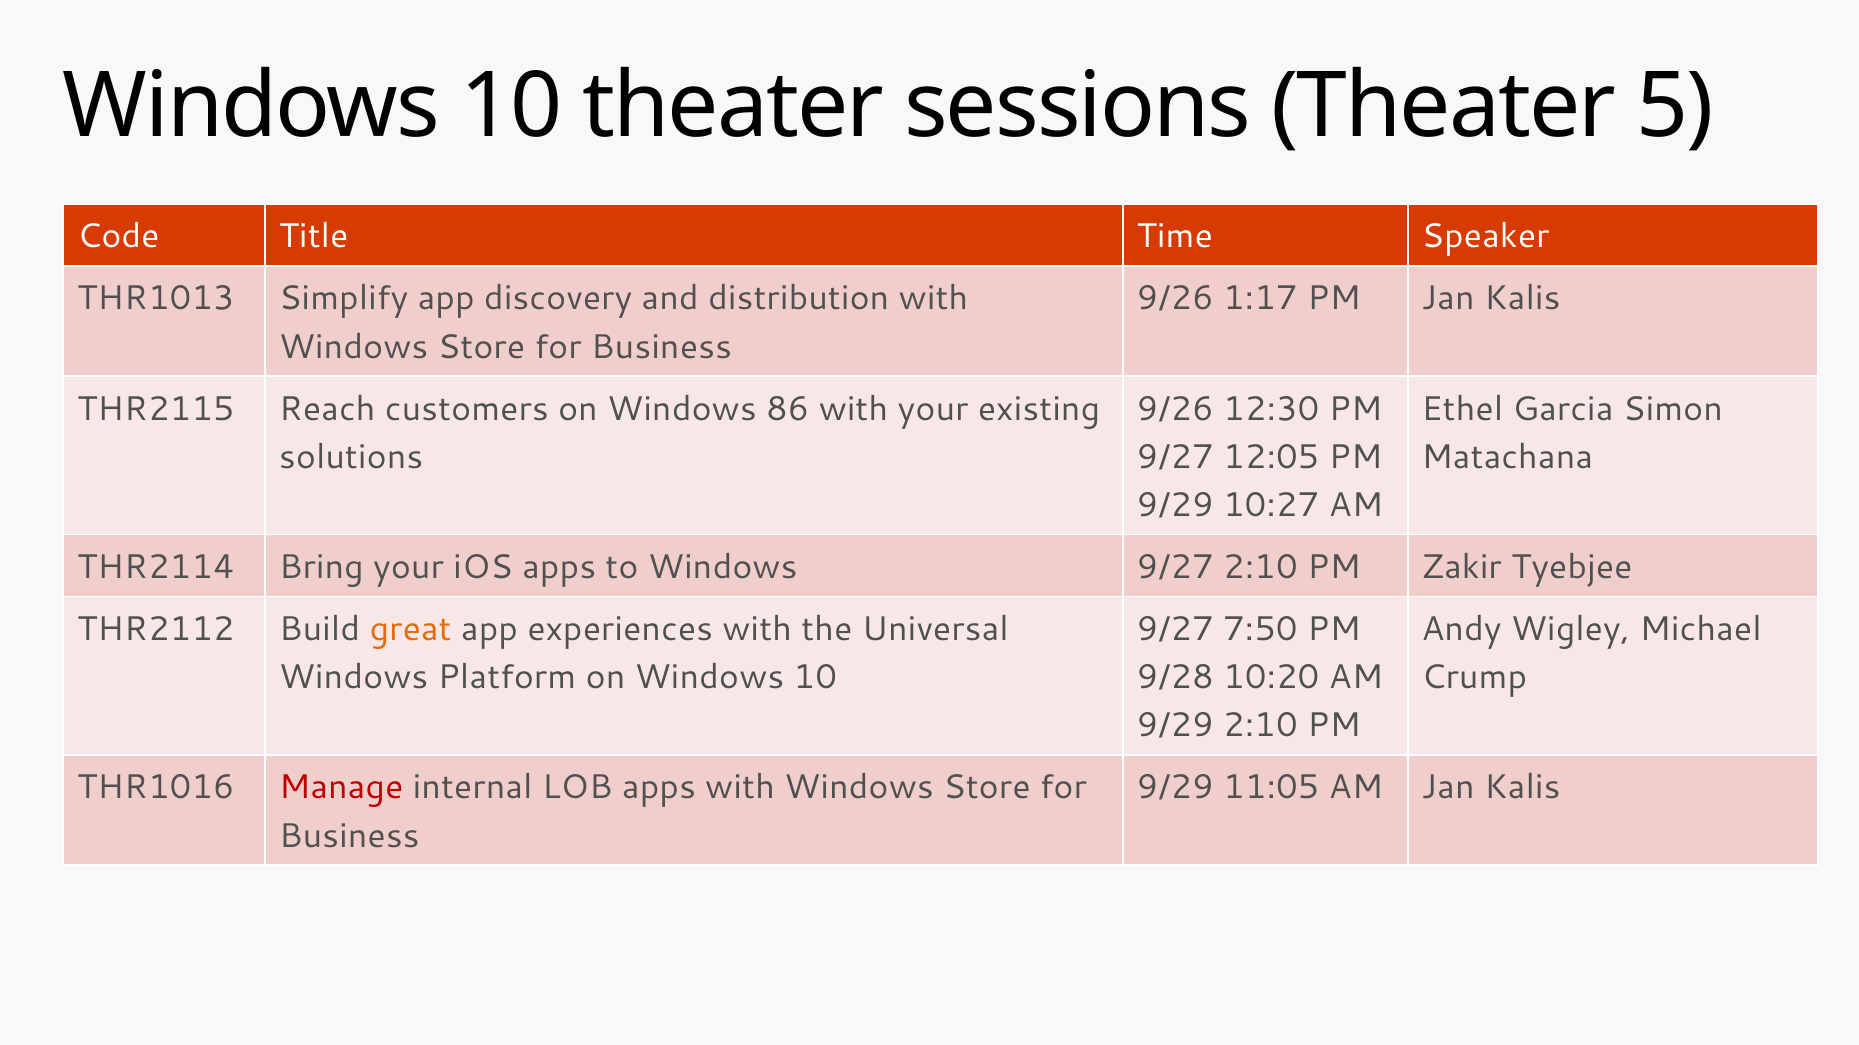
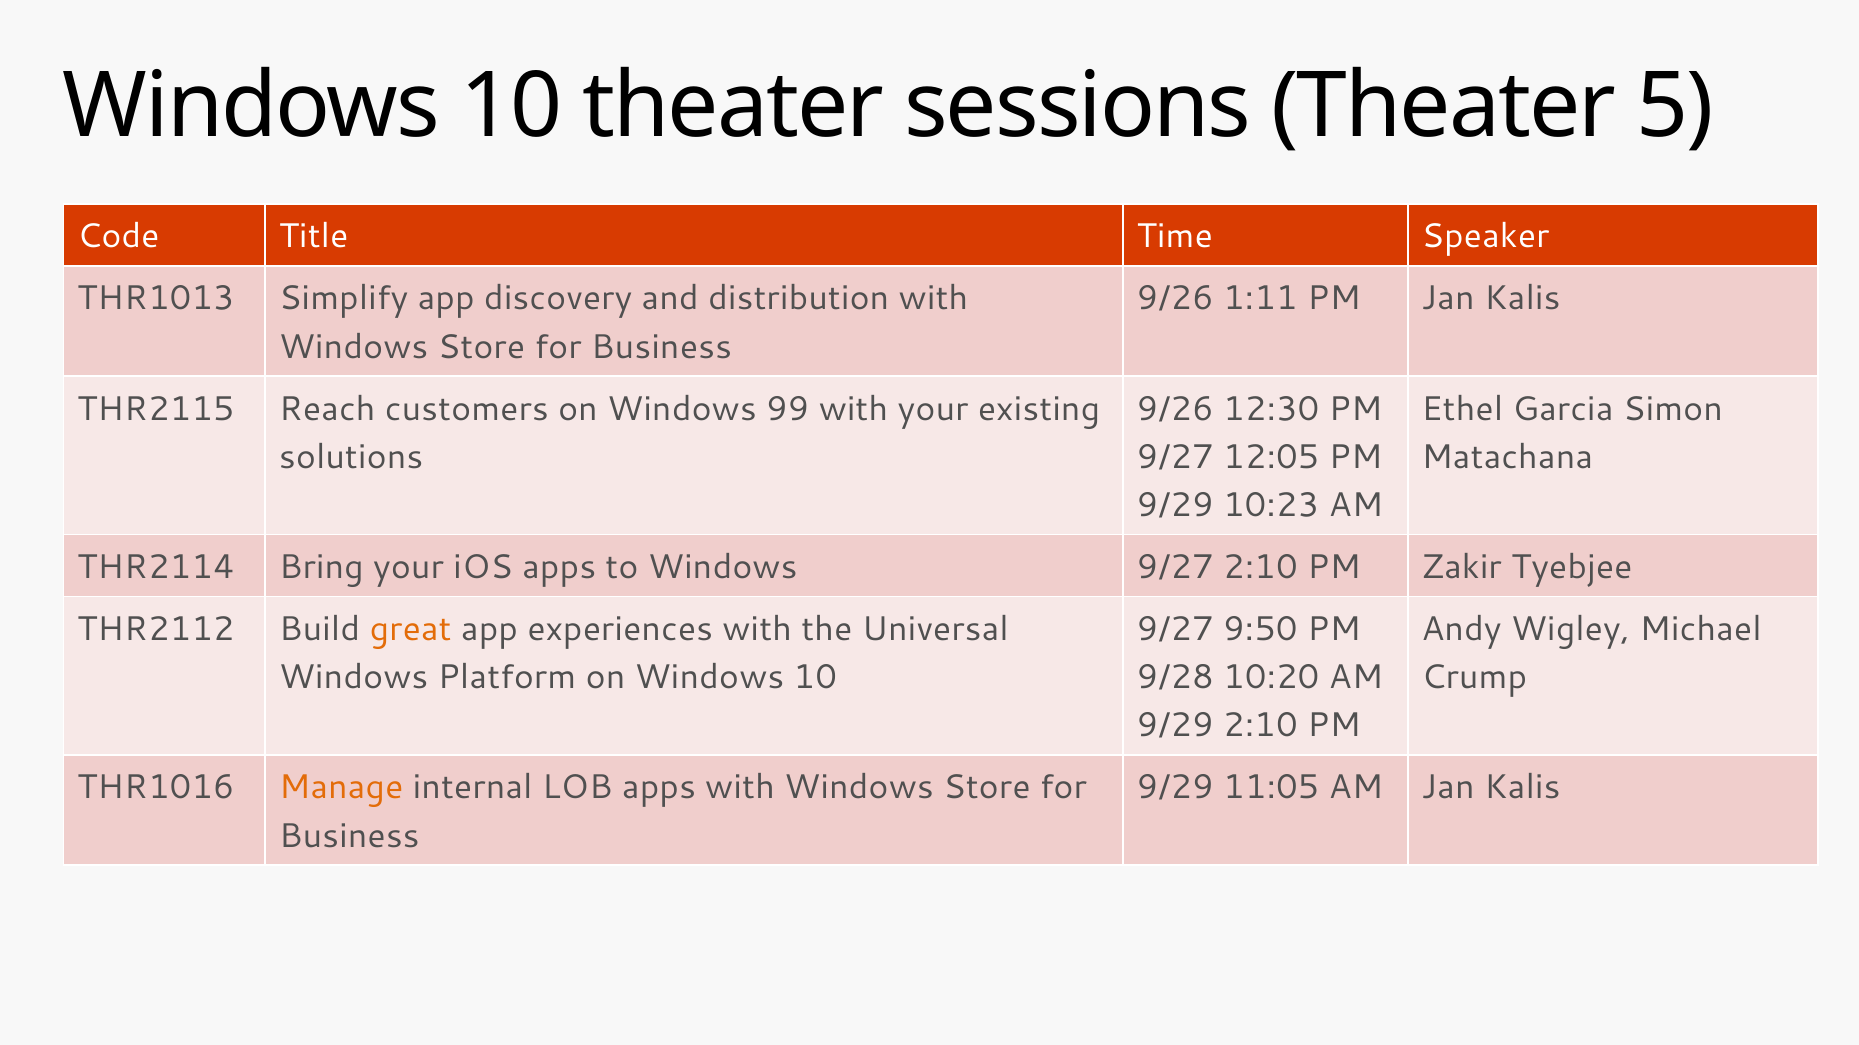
1:17: 1:17 -> 1:11 (1260, 299)
86: 86 -> 99 (788, 409)
10:27: 10:27 -> 10:23 (1271, 506)
7:50: 7:50 -> 9:50 (1260, 630)
Manage colour: red -> orange (341, 788)
